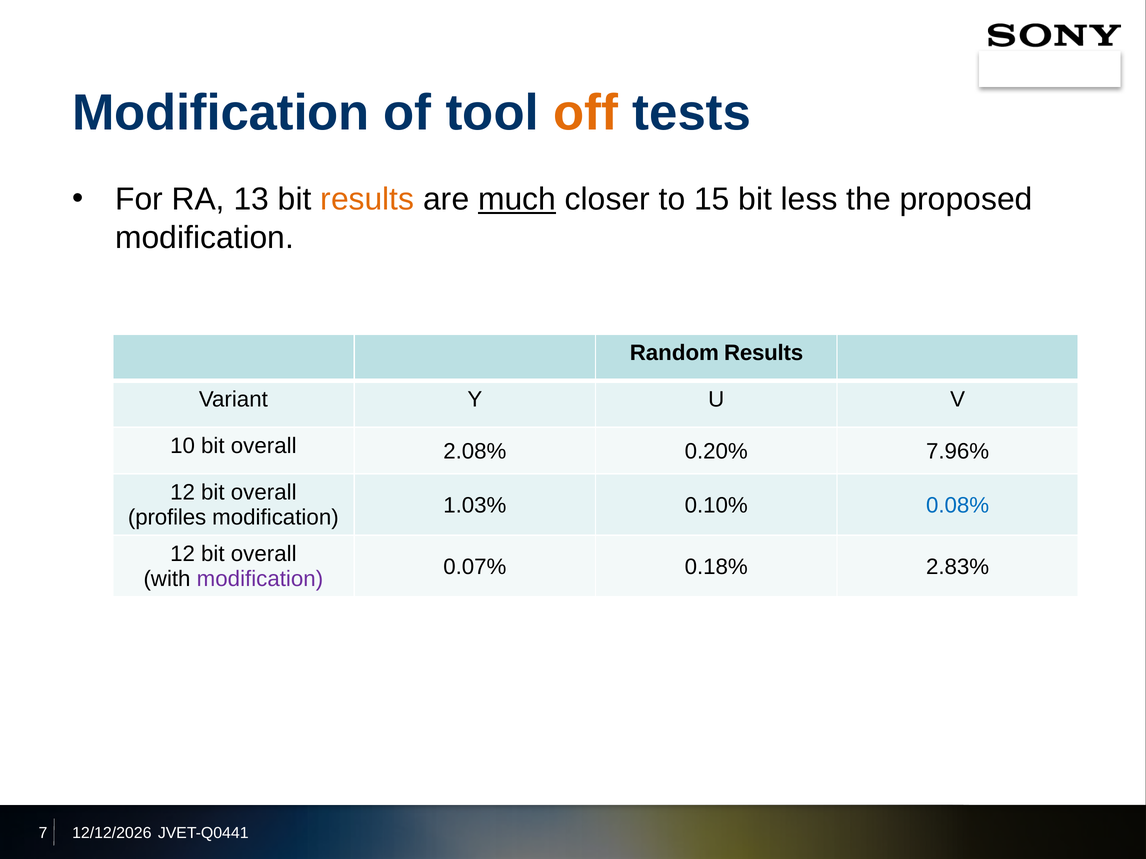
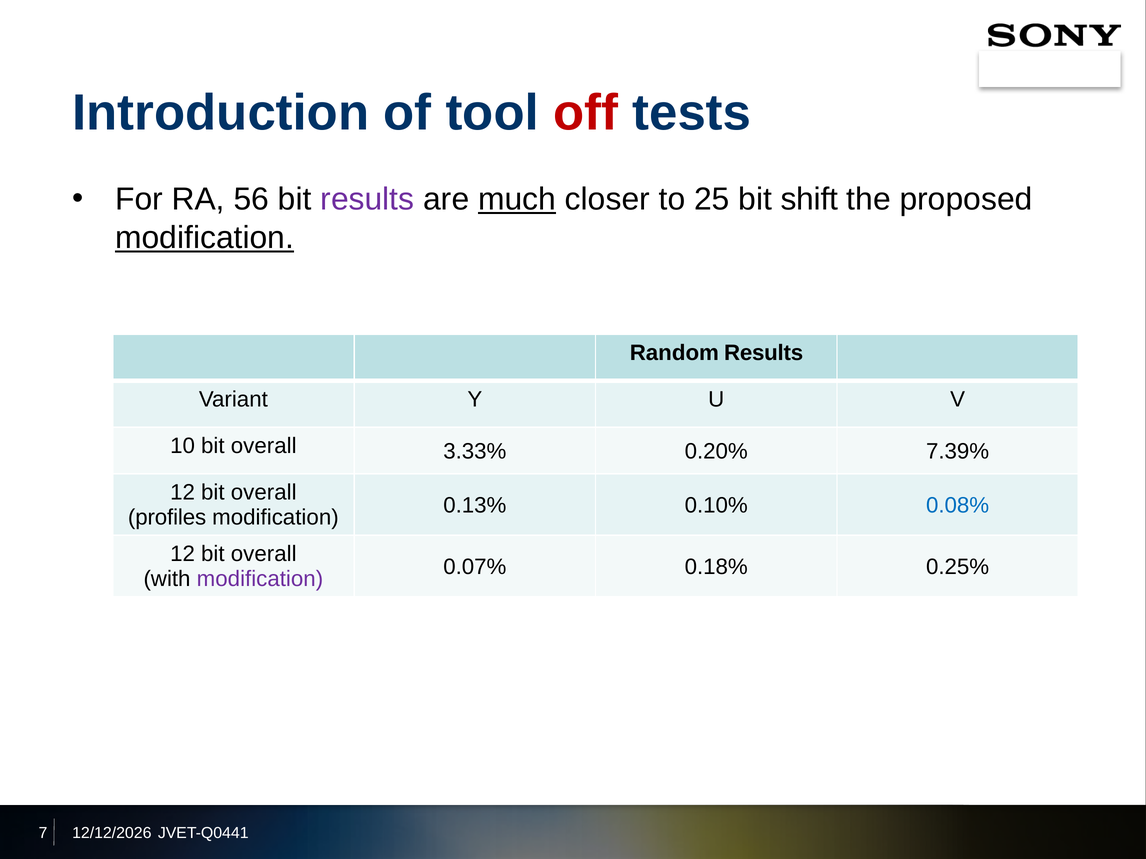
Modification: Modification -> Introduction (221, 113)
off colour: orange -> red (586, 113)
13: 13 -> 56 (251, 200)
results colour: orange -> purple (367, 200)
15: 15 -> 25 (712, 200)
less: less -> shift (809, 200)
modification underline: none -> present (205, 238)
2.08%: 2.08% -> 3.33% (475, 452)
7.96%: 7.96% -> 7.39% (958, 452)
1.03%: 1.03% -> 0.13% (475, 506)
2.83%: 2.83% -> 0.25% (958, 567)
